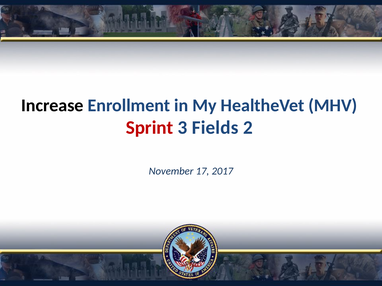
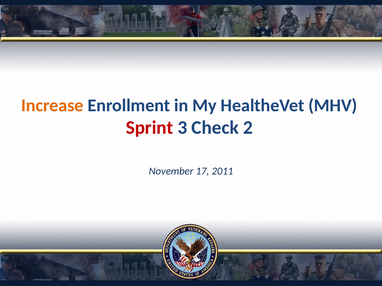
Increase colour: black -> orange (52, 106)
Fields: Fields -> Check (215, 128)
2017: 2017 -> 2011 (222, 171)
